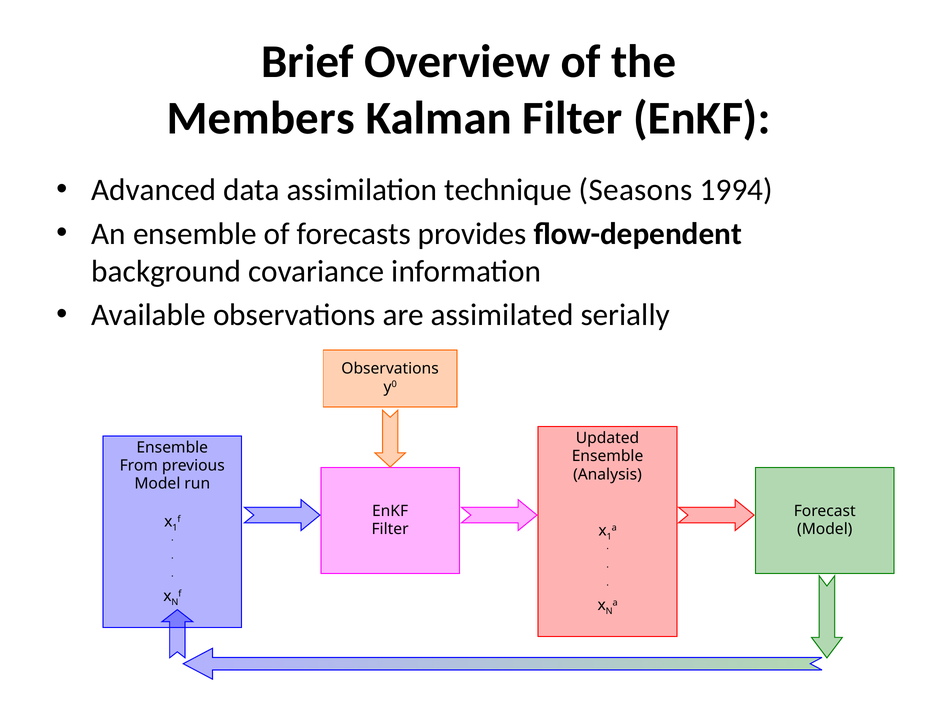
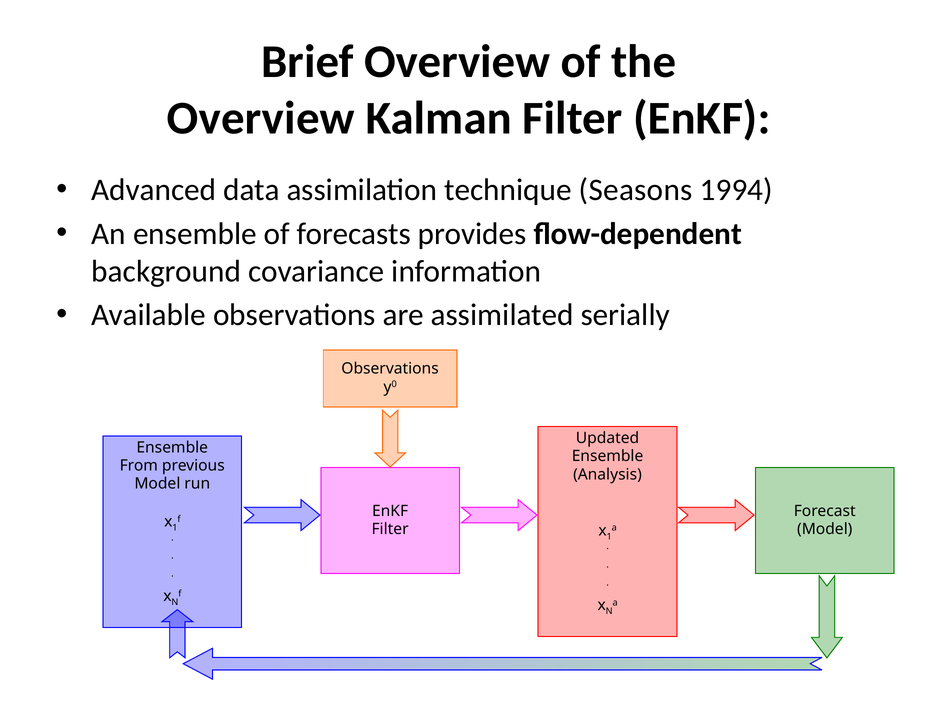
Members: Members -> Overview (261, 118)
